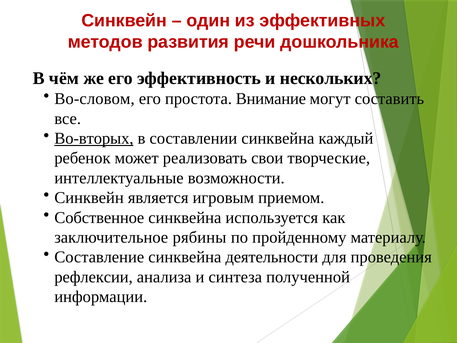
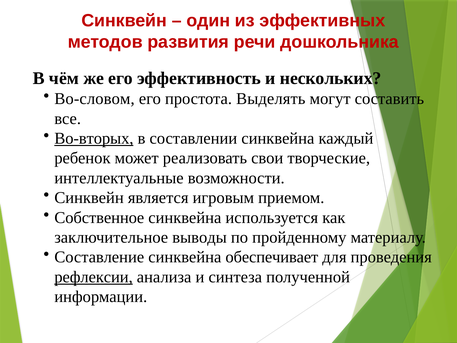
Внимание: Внимание -> Выделять (271, 99)
рябины: рябины -> выводы (200, 237)
деятельности: деятельности -> обеспечивает (272, 257)
рефлексии underline: none -> present (94, 277)
